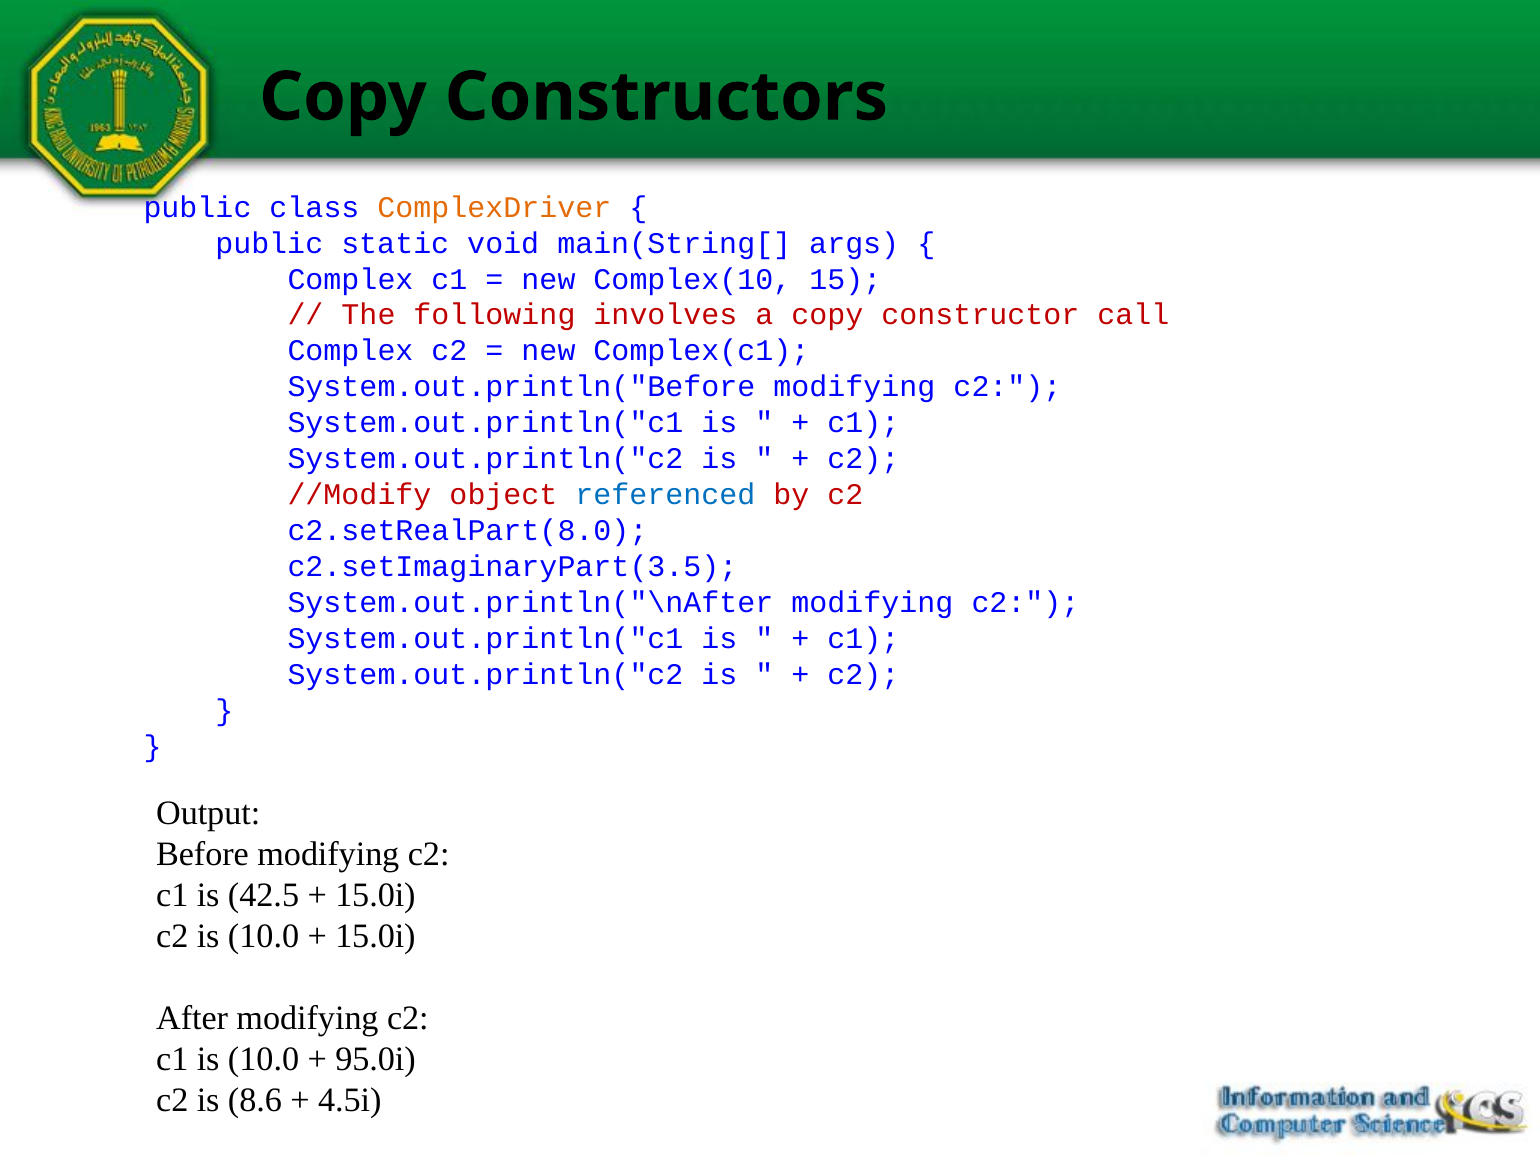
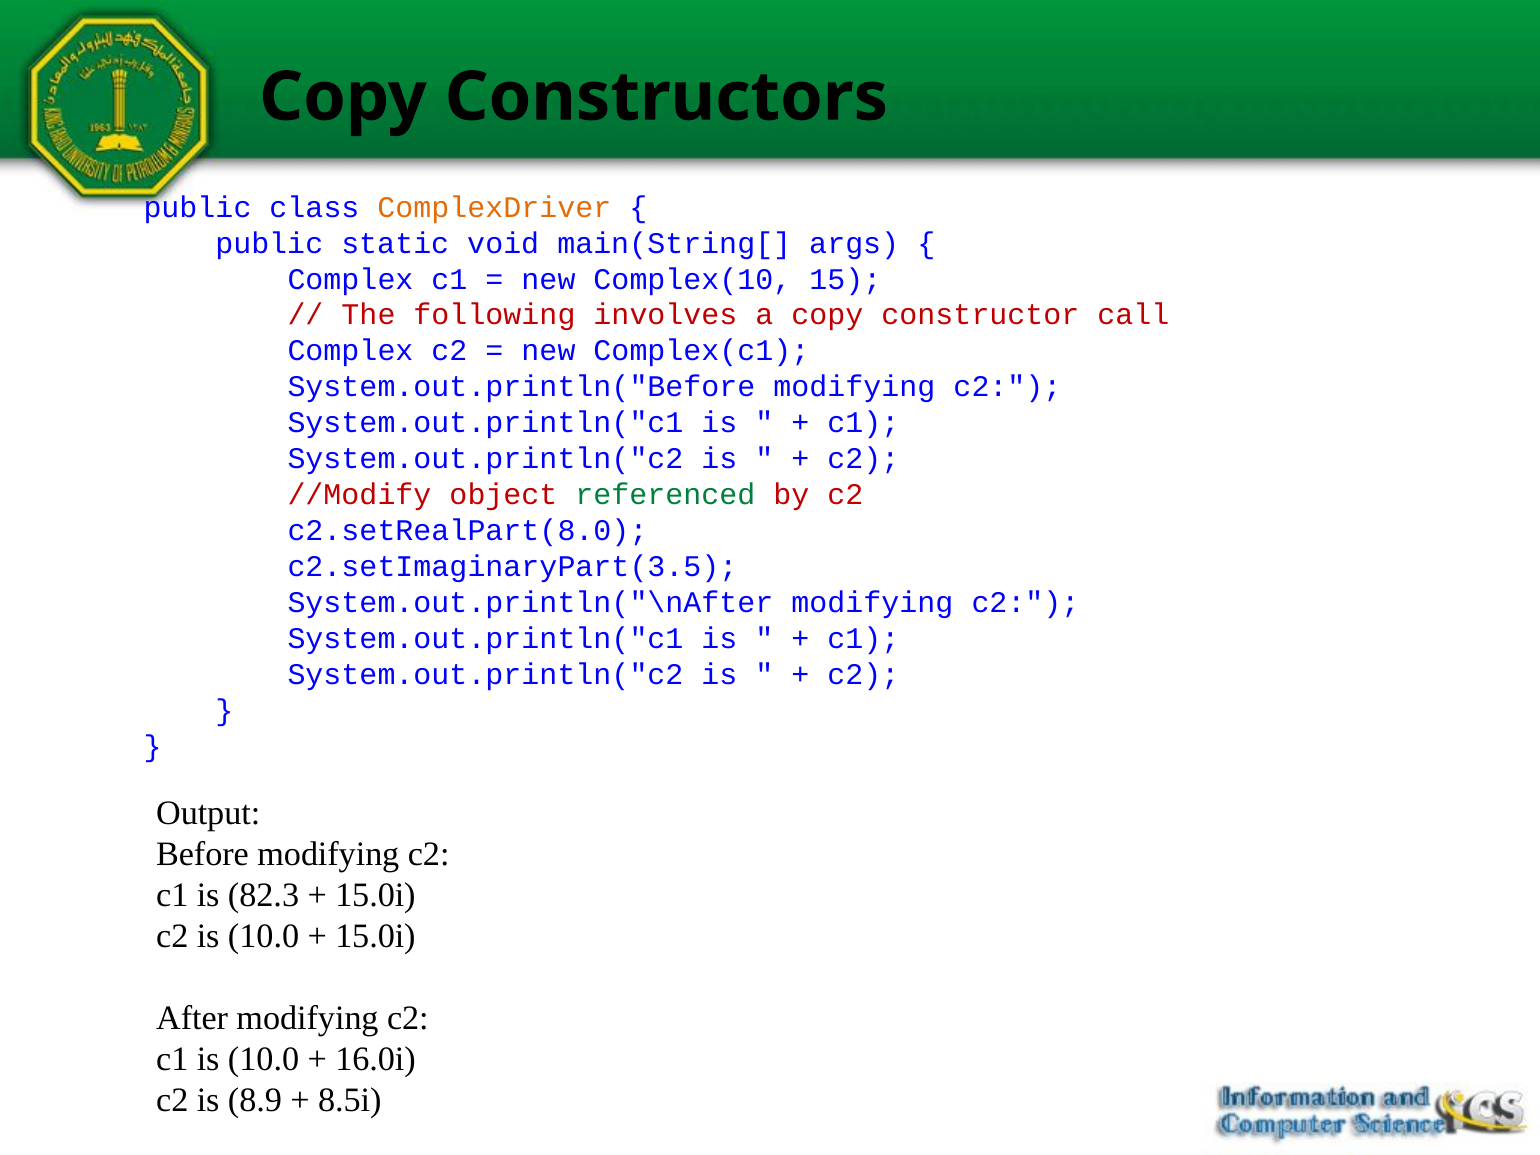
referenced colour: blue -> green (665, 495)
42.5: 42.5 -> 82.3 (264, 895)
95.0i: 95.0i -> 16.0i (375, 1060)
8.6: 8.6 -> 8.9 (255, 1101)
4.5i: 4.5i -> 8.5i (350, 1101)
